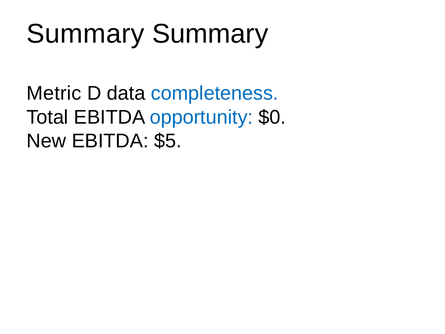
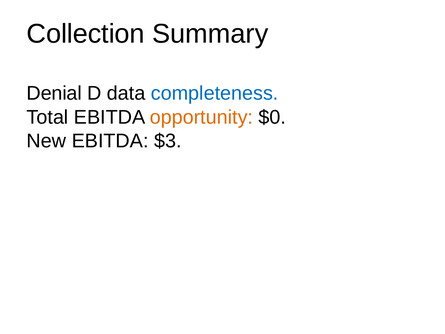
Summary: Summary -> Collection (86, 34)
Metric: Metric -> Denial (54, 93)
opportunity colour: blue -> orange (201, 117)
$5: $5 -> $3 (168, 141)
